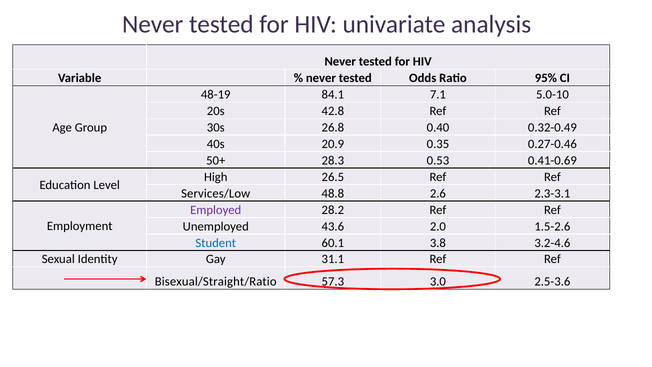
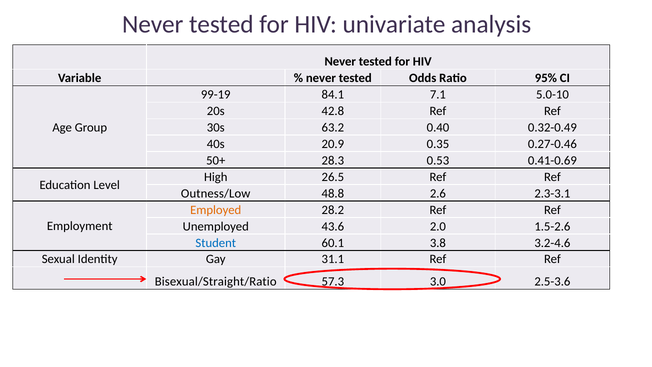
48-19: 48-19 -> 99-19 (216, 95)
26.8: 26.8 -> 63.2 (333, 127)
Services/Low: Services/Low -> Outness/Low (216, 193)
Employed colour: purple -> orange (216, 210)
